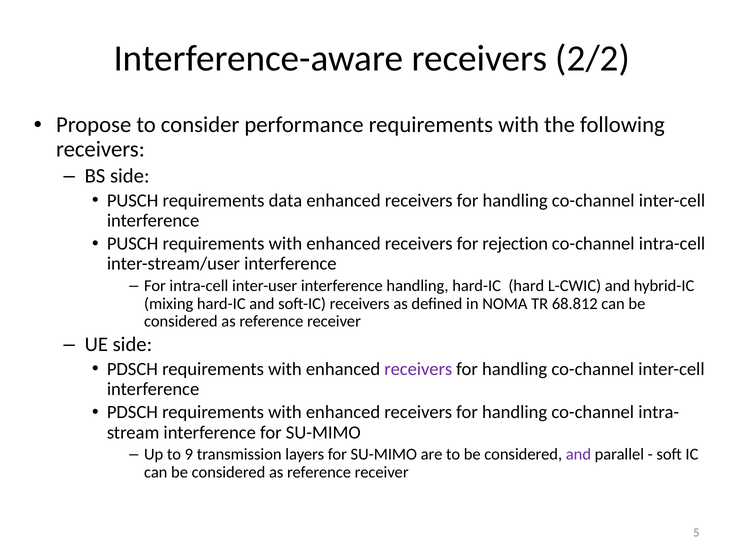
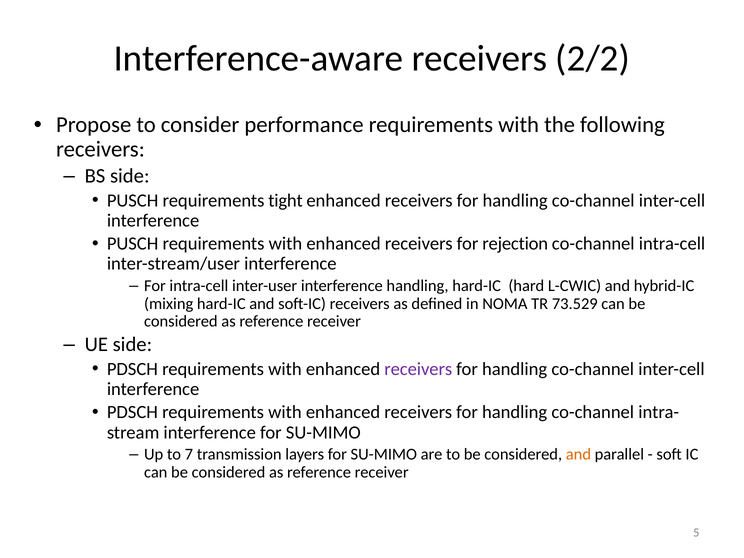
data: data -> tight (286, 200)
68.812: 68.812 -> 73.529 (575, 304)
9: 9 -> 7 (189, 454)
and colour: purple -> orange (578, 454)
